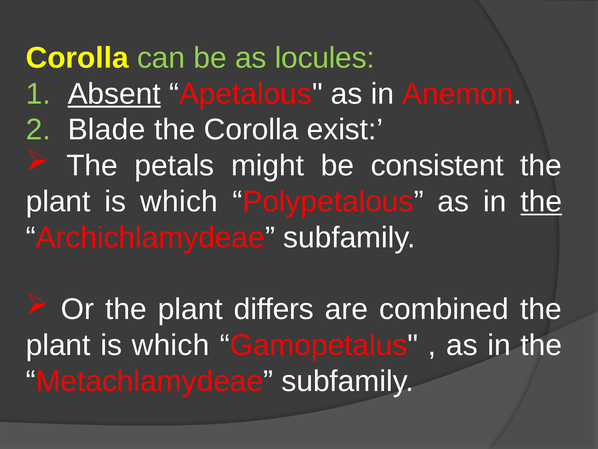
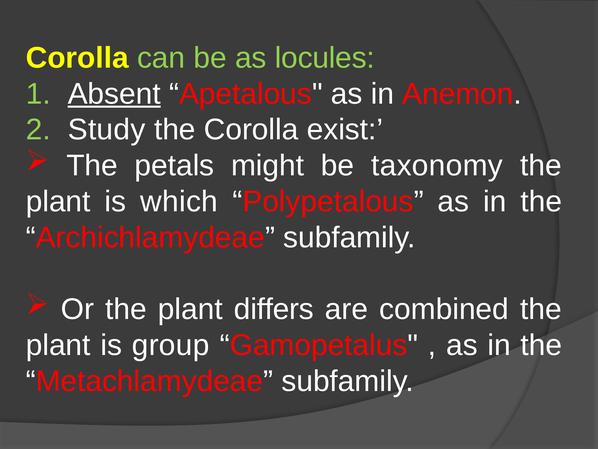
Blade: Blade -> Study (107, 130)
consistent: consistent -> taxonomy (437, 165)
the underline: present -> none (541, 201)
which: which -> group (171, 345)
